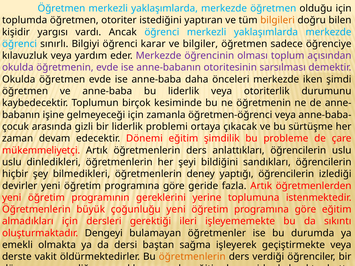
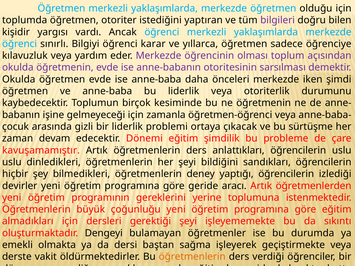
bilgileri colour: orange -> purple (278, 20)
bilgiler: bilgiler -> yıllarca (200, 44)
mükemmeliyetçi: mükemmeliyetçi -> kavuşamamıştır (41, 150)
fazla: fazla -> aracı (234, 186)
gerektiği ileri: ileri -> şeyi (188, 221)
